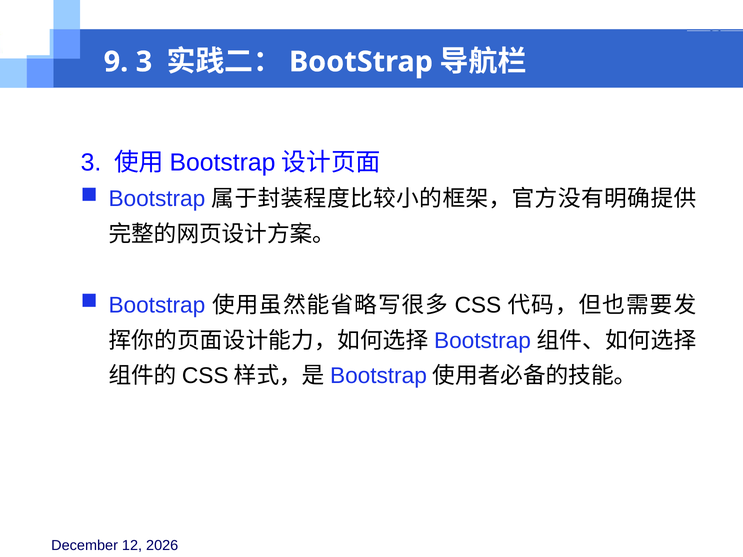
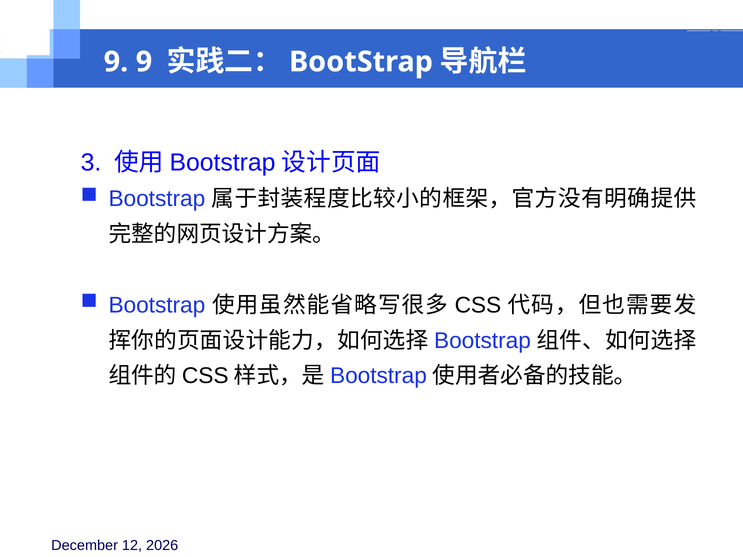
9 3: 3 -> 9 (144, 62)
